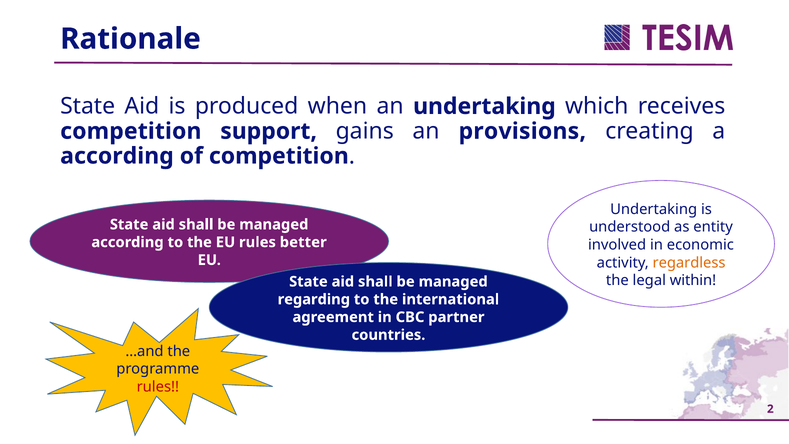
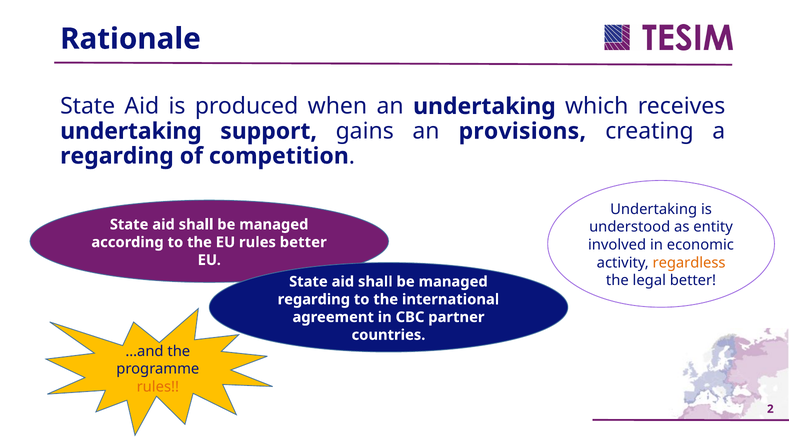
competition: competition -> undertaking (131, 131)
according: according -> regarding (117, 156)
legal within: within -> better (693, 280)
rules colour: red -> orange (158, 387)
